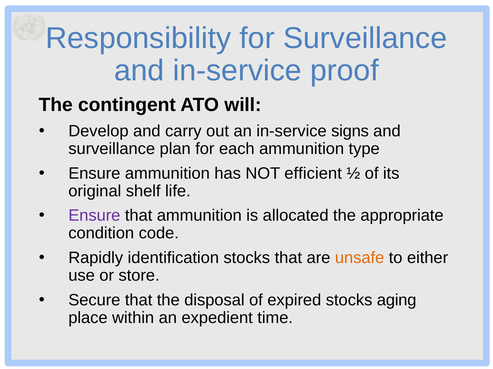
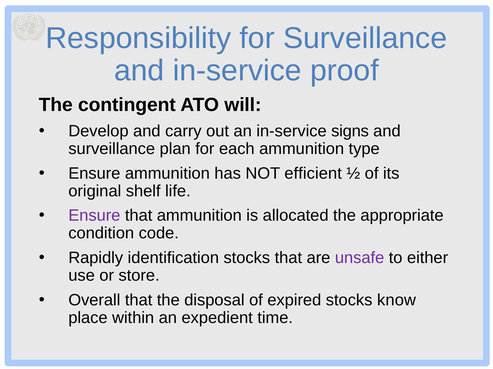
unsafe colour: orange -> purple (360, 258)
Secure: Secure -> Overall (94, 301)
aging: aging -> know (396, 301)
